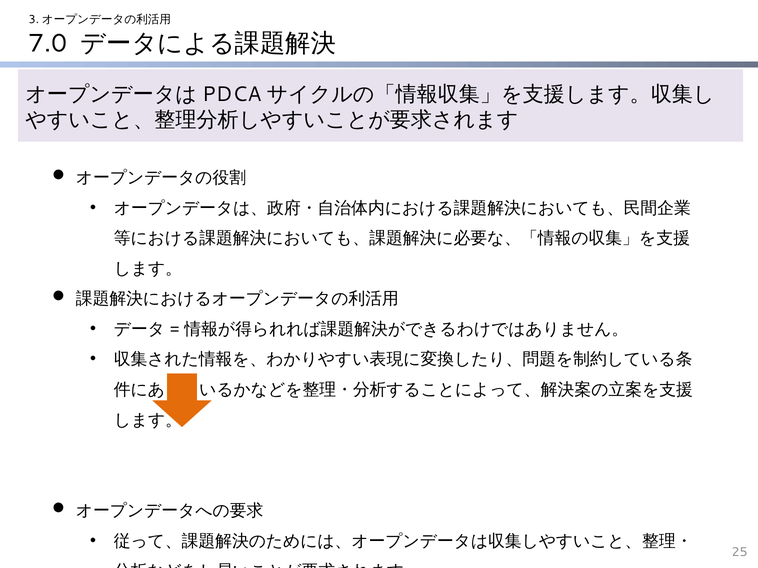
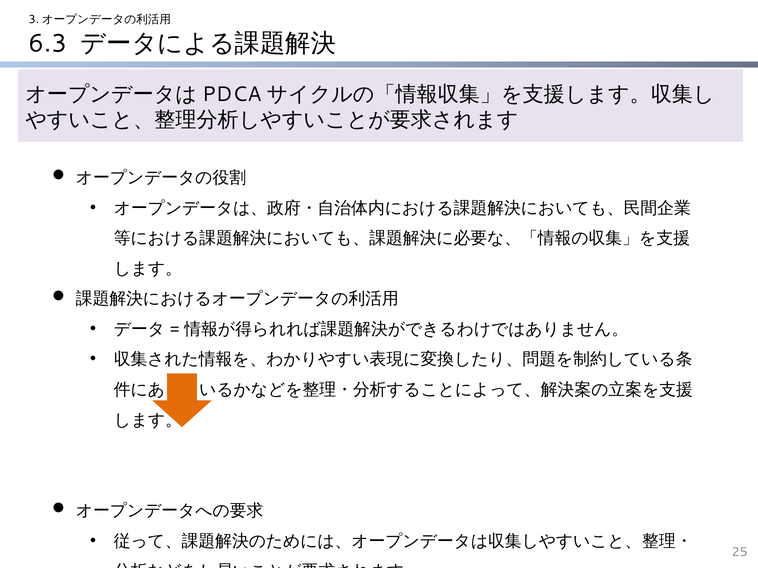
7.0: 7.0 -> 6.3 (48, 43)
